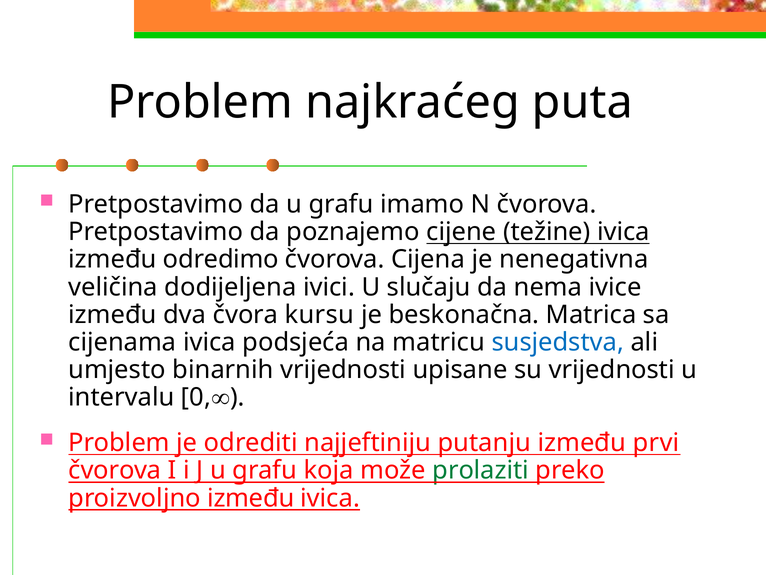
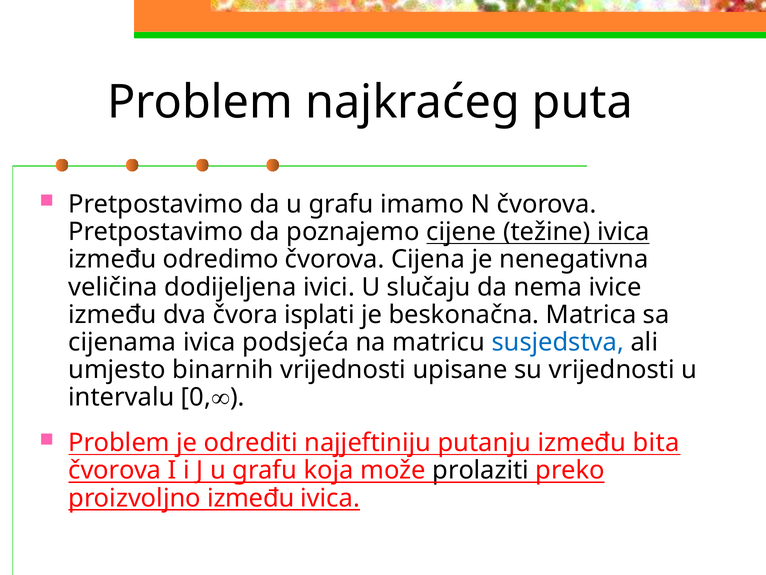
kursu: kursu -> isplati (320, 314)
prvi: prvi -> bita (656, 443)
prolaziti colour: green -> black (481, 470)
